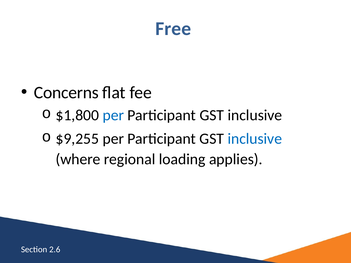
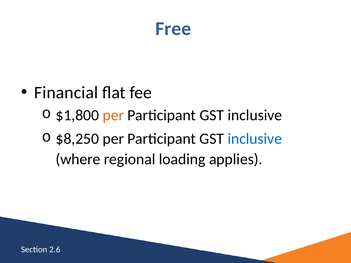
Concerns: Concerns -> Financial (66, 93)
per colour: blue -> orange (113, 115)
$9,255: $9,255 -> $8,250 (77, 139)
